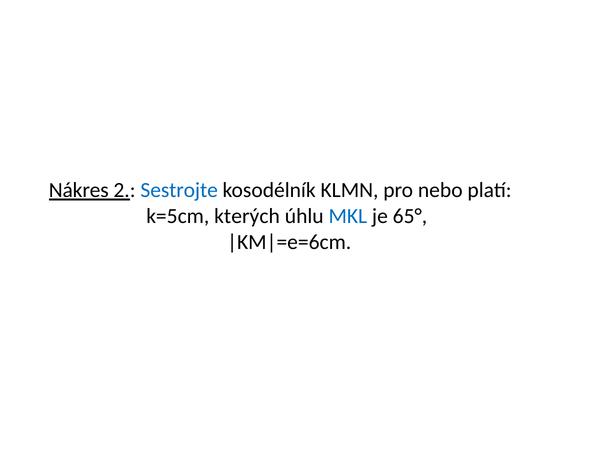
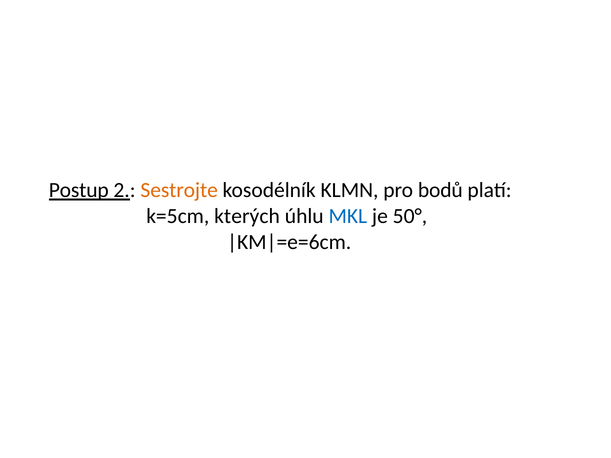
Nákres: Nákres -> Postup (79, 190)
Sestrojte colour: blue -> orange (179, 190)
nebo: nebo -> bodů (440, 190)
65°: 65° -> 50° (410, 216)
